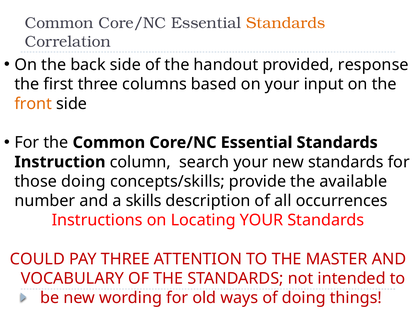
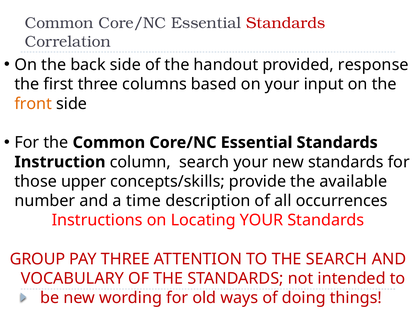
Standards colour: orange -> red (286, 23)
those doing: doing -> upper (84, 181)
skills: skills -> time (143, 201)
COULD: COULD -> GROUP (37, 259)
THE MASTER: MASTER -> SEARCH (337, 259)
